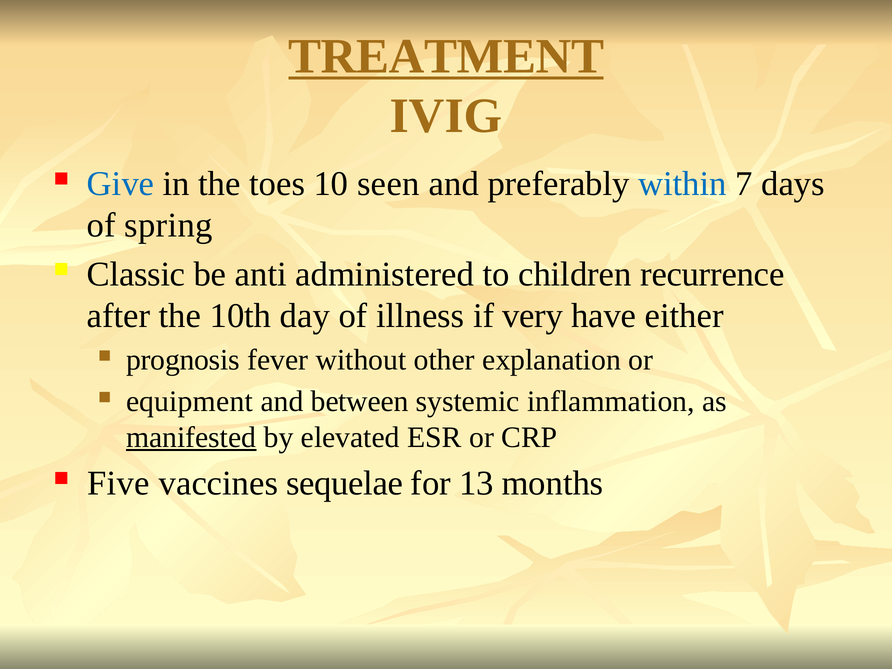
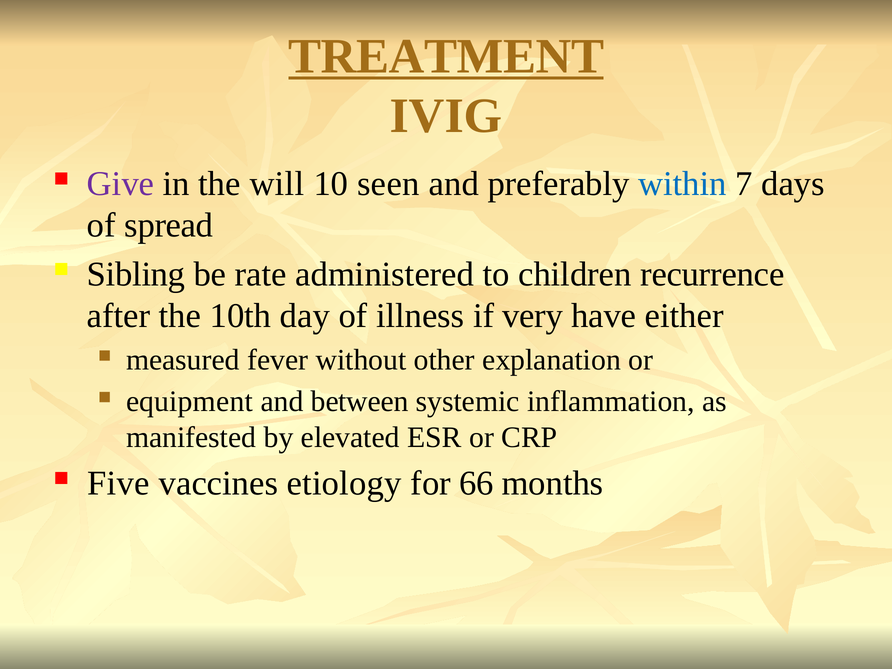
Give colour: blue -> purple (121, 184)
toes: toes -> will (277, 184)
spring: spring -> spread (169, 225)
Classic: Classic -> Sibling (136, 274)
anti: anti -> rate (261, 274)
prognosis: prognosis -> measured (183, 360)
manifested underline: present -> none (191, 437)
sequelae: sequelae -> etiology (344, 483)
13: 13 -> 66 (476, 483)
